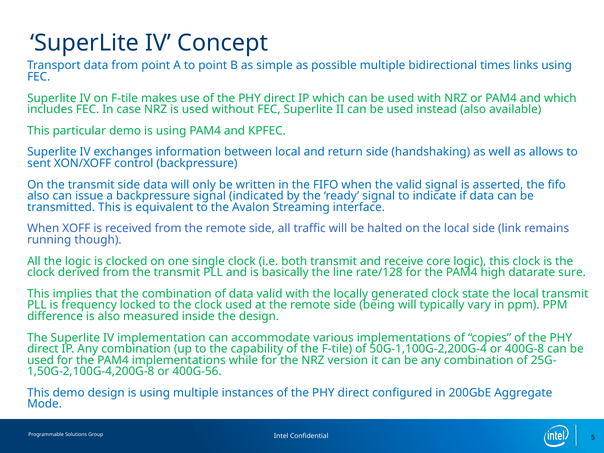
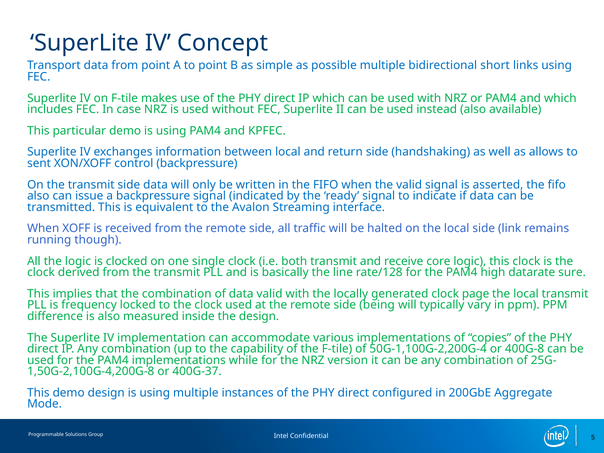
times: times -> short (495, 66)
state: state -> page (476, 294)
400G-56: 400G-56 -> 400G-37 (197, 371)
